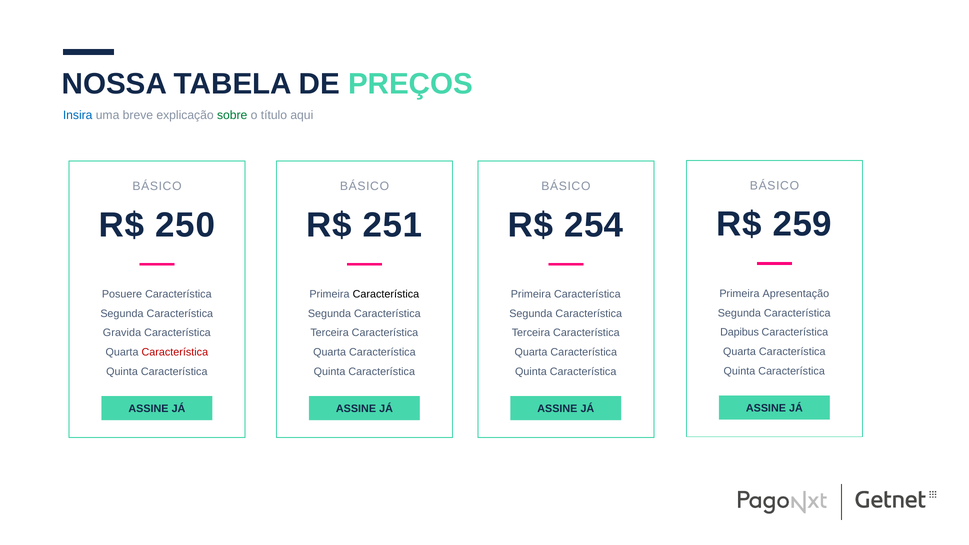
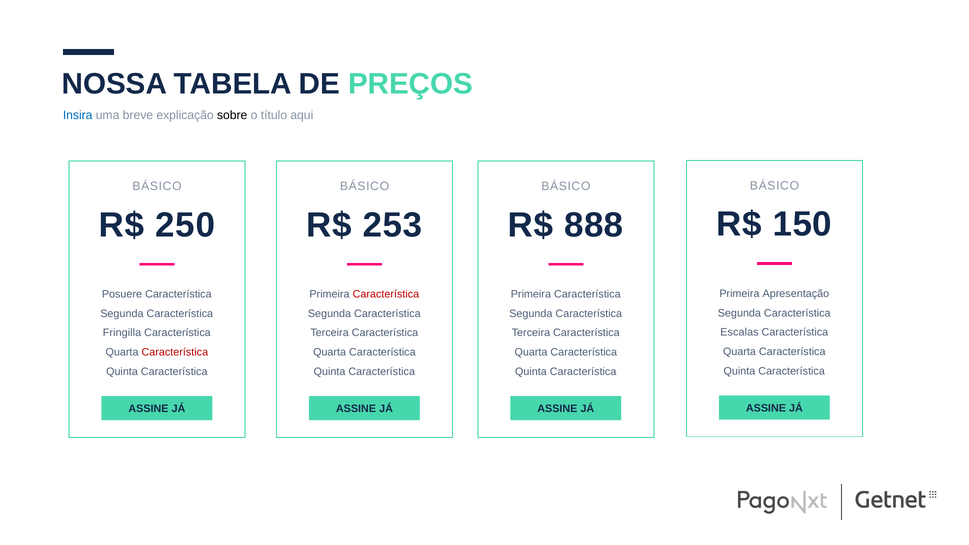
sobre colour: green -> black (232, 115)
259: 259 -> 150 (802, 224)
251: 251 -> 253 (392, 225)
254: 254 -> 888 (594, 225)
Característica colour: black -> red (386, 294)
Dapibus: Dapibus -> Escalas (739, 332)
Gravida: Gravida -> Fringilla (122, 333)
